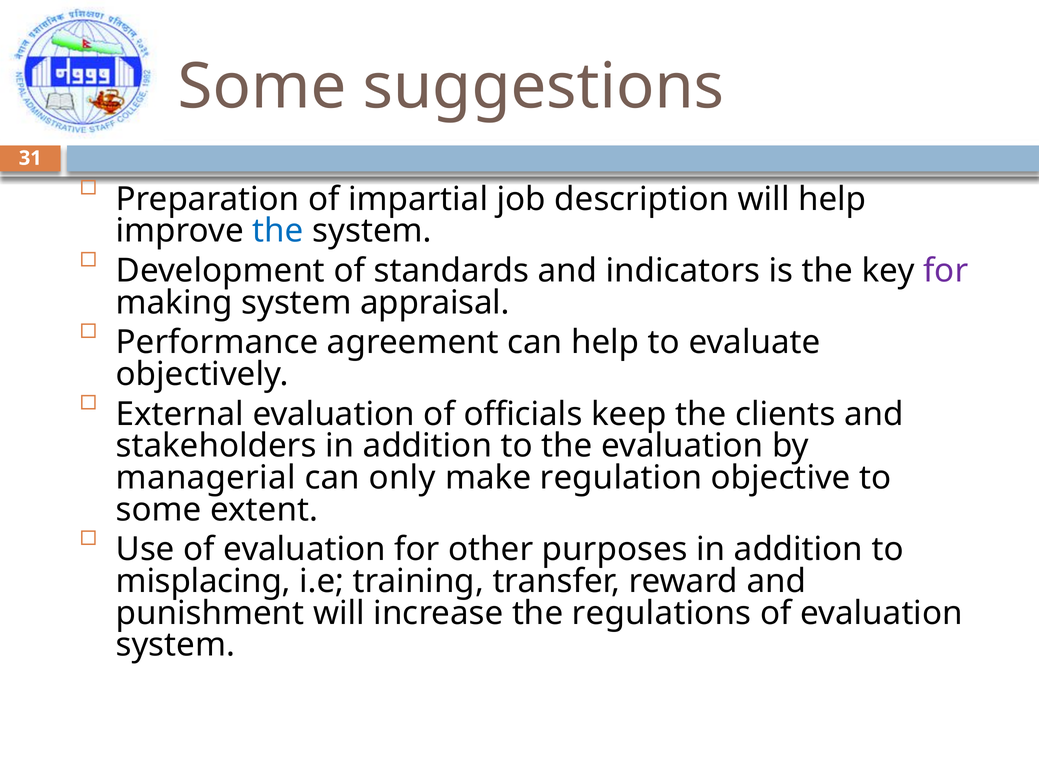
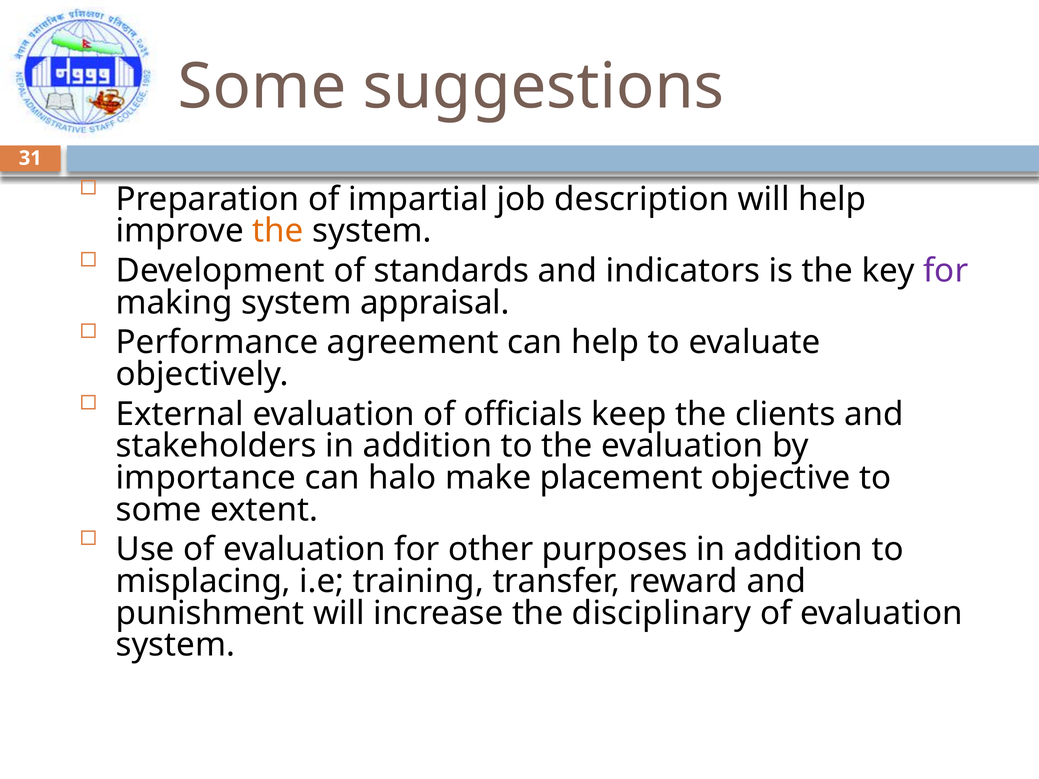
the colour: blue -> orange (278, 231)
managerial: managerial -> importance (206, 478)
only: only -> halo (402, 478)
regulation: regulation -> placement (621, 478)
regulations: regulations -> disciplinary (662, 613)
